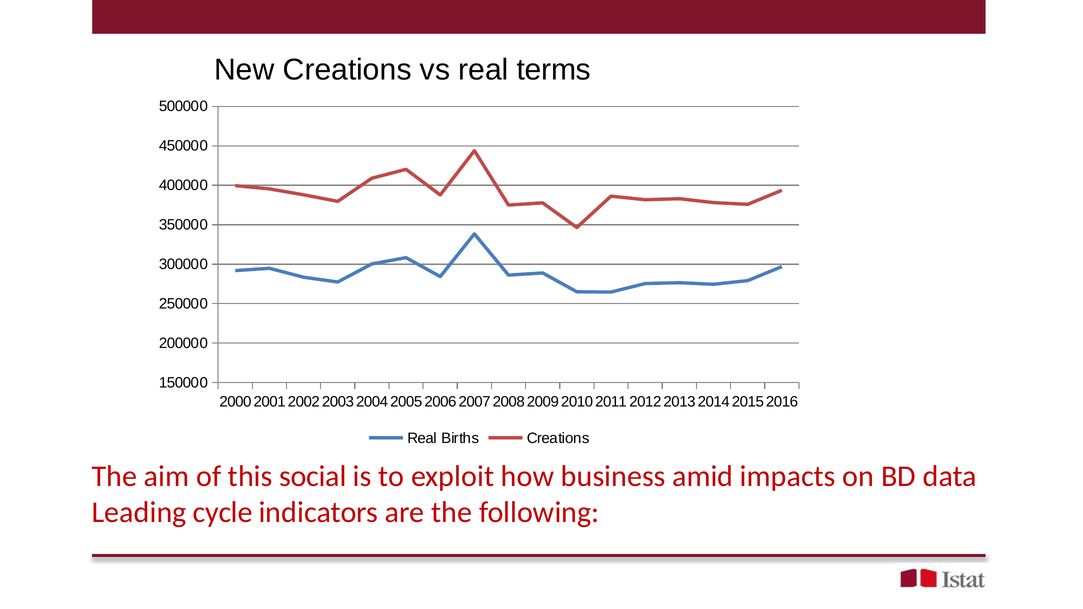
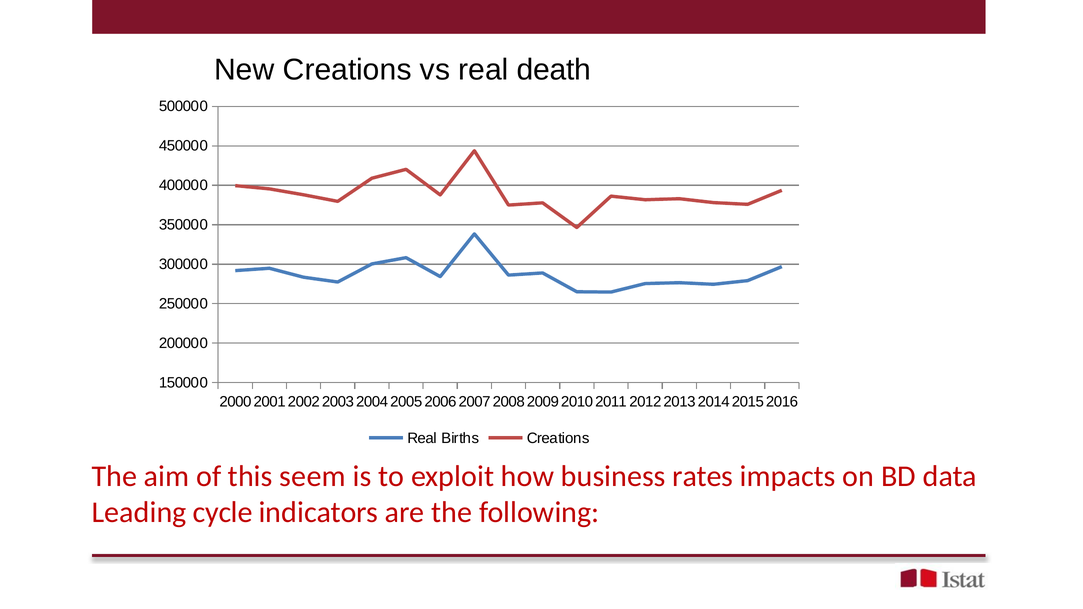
terms: terms -> death (554, 70)
social: social -> seem (313, 476)
amid: amid -> rates (703, 476)
